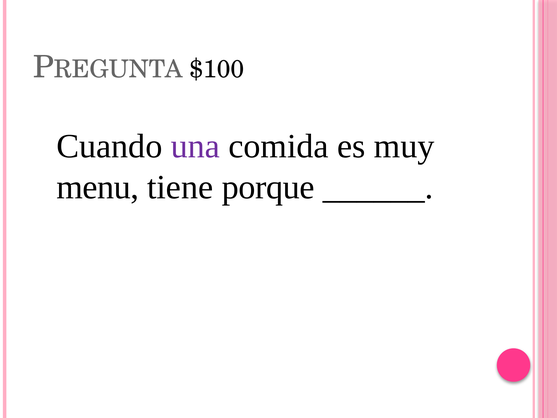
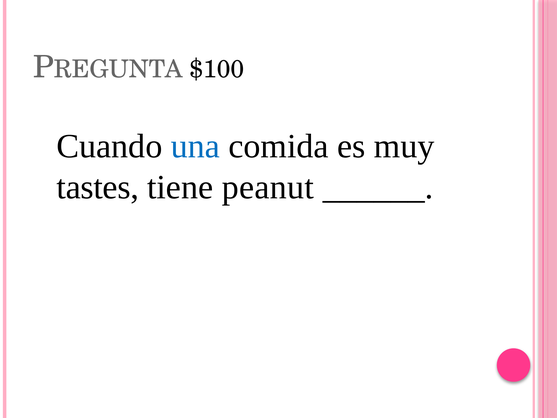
una colour: purple -> blue (195, 146)
menu: menu -> tastes (98, 187)
porque: porque -> peanut (268, 187)
